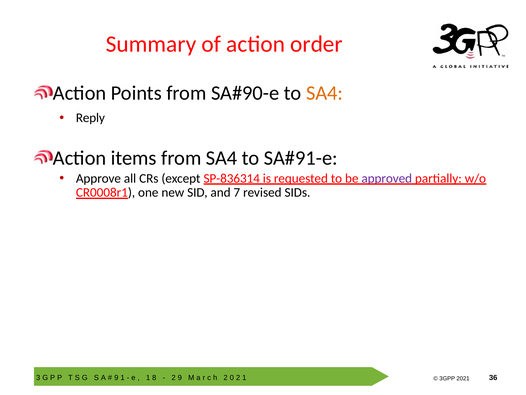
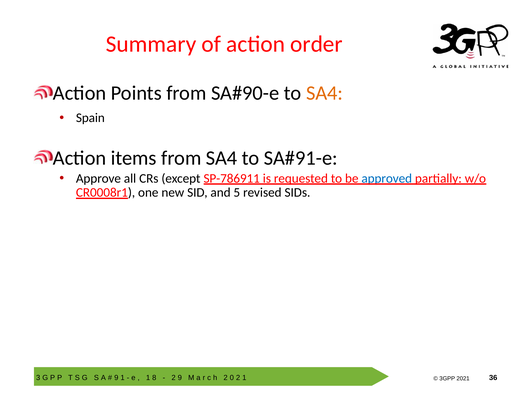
Reply: Reply -> Spain (90, 118)
SP-836314: SP-836314 -> SP-786911 (232, 178)
approved colour: purple -> blue (387, 178)
7: 7 -> 5 (237, 192)
